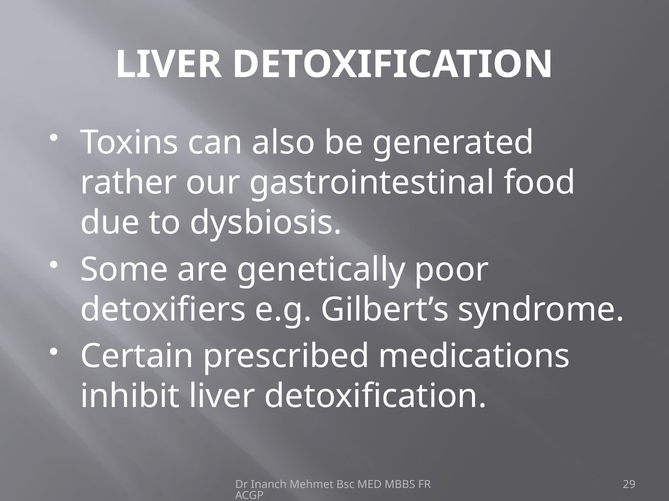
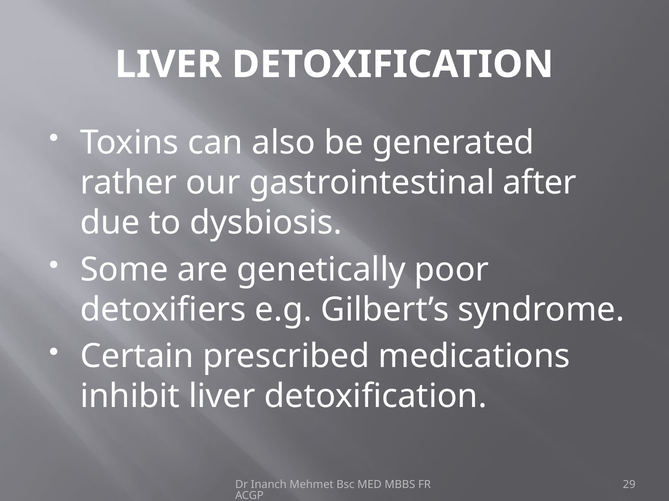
food: food -> after (540, 183)
